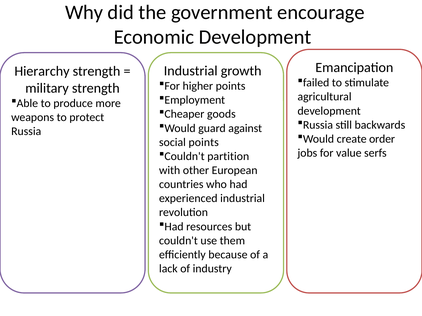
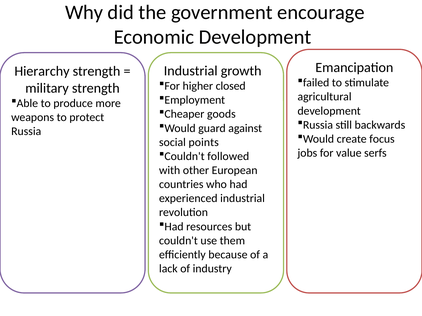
higher points: points -> closed (231, 86)
order: order -> focus (382, 139)
partition: partition -> followed (228, 157)
